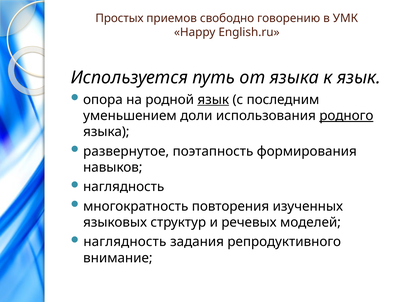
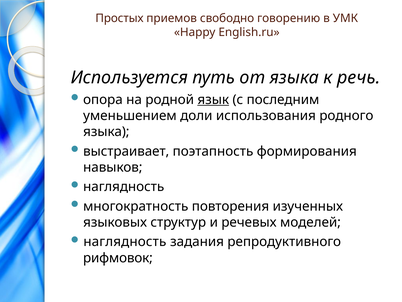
к язык: язык -> речь (359, 78)
родного underline: present -> none (346, 115)
развернутое: развернутое -> выстраивает (126, 151)
внимание: внимание -> рифмовок (118, 258)
